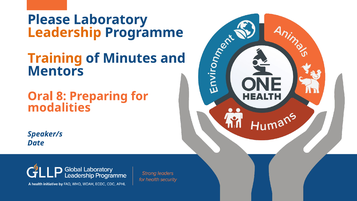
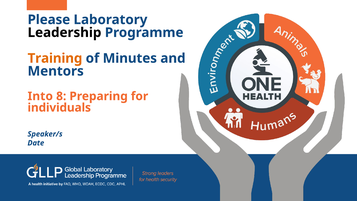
Leadership colour: orange -> black (64, 33)
Oral: Oral -> Into (40, 96)
modalities: modalities -> individuals (59, 108)
